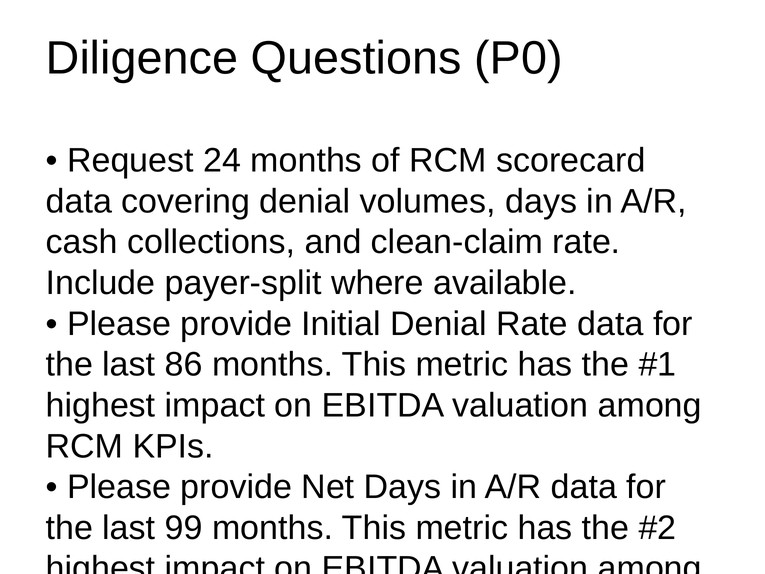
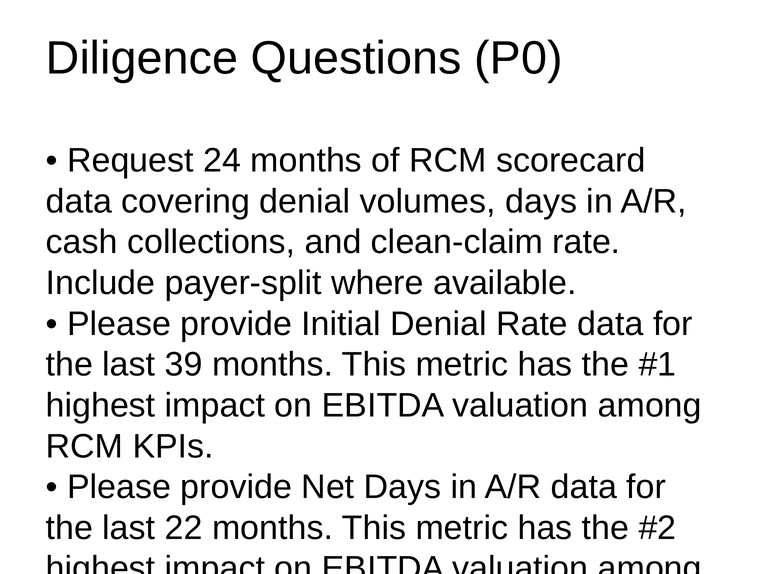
86: 86 -> 39 (184, 364)
99: 99 -> 22 (184, 528)
